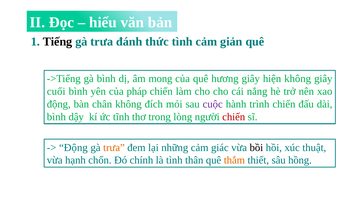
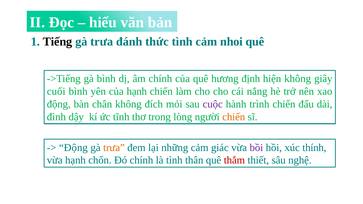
giản: giản -> nhoi (231, 42)
âm mong: mong -> chính (160, 79)
hương giây: giây -> định (251, 79)
của pháp: pháp -> hạnh (137, 92)
bình: bình -> đình (56, 117)
chiến colour: red -> orange (234, 117)
bồi colour: black -> purple (256, 148)
thuật: thuật -> thính (314, 148)
thắm colour: orange -> red (234, 160)
hồng: hồng -> nghệ (300, 160)
